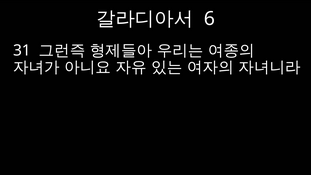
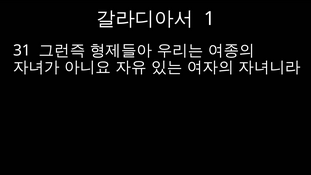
6: 6 -> 1 (209, 19)
